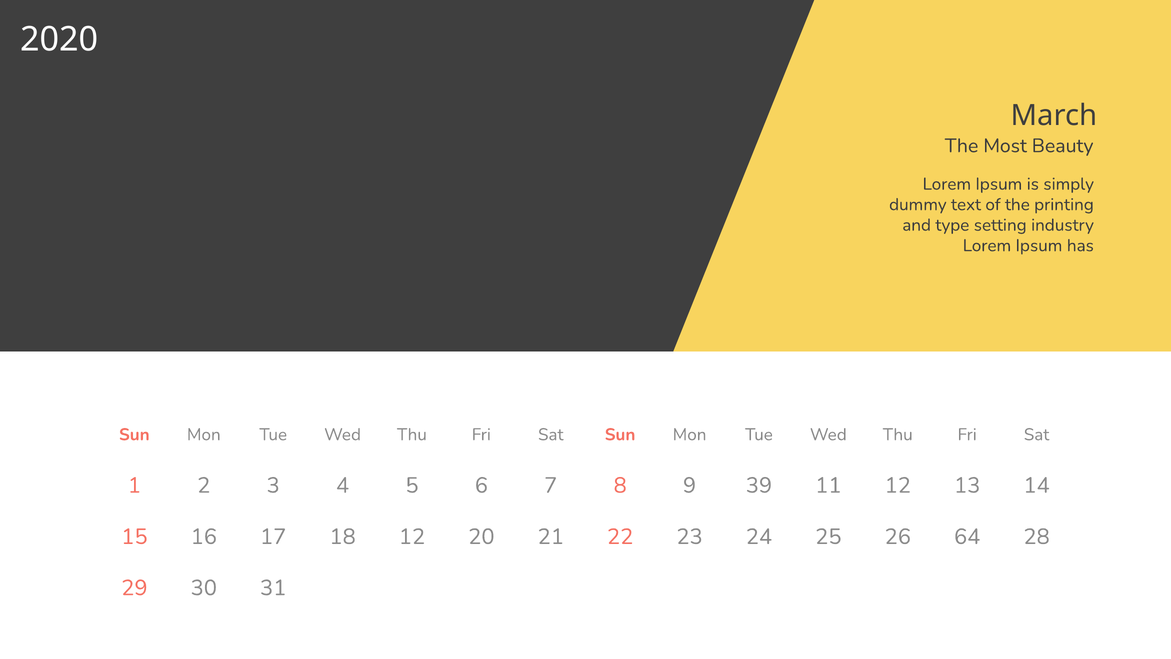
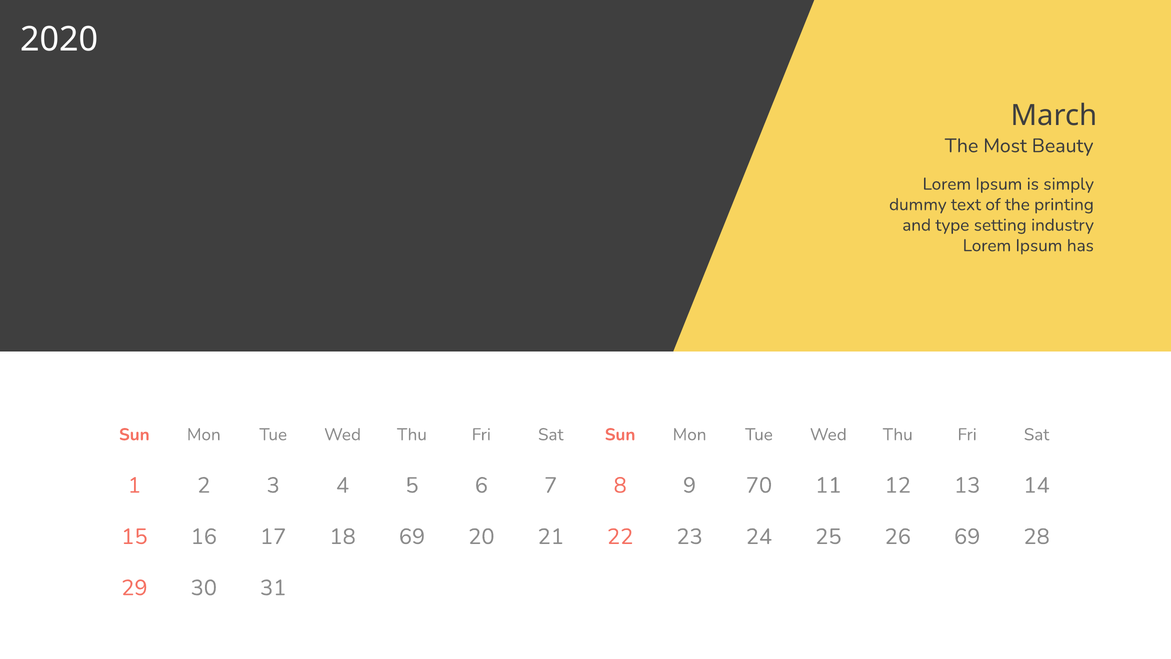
39: 39 -> 70 (759, 485)
18 12: 12 -> 69 (412, 536)
26 64: 64 -> 69 (967, 536)
